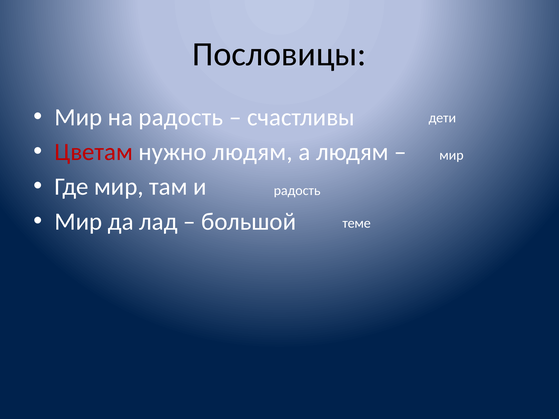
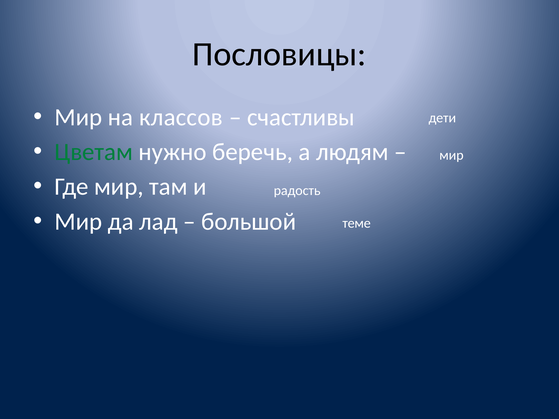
на радость: радость -> классов (181, 117)
Цветам colour: red -> green (94, 152)
нужно людям: людям -> беречь (253, 152)
